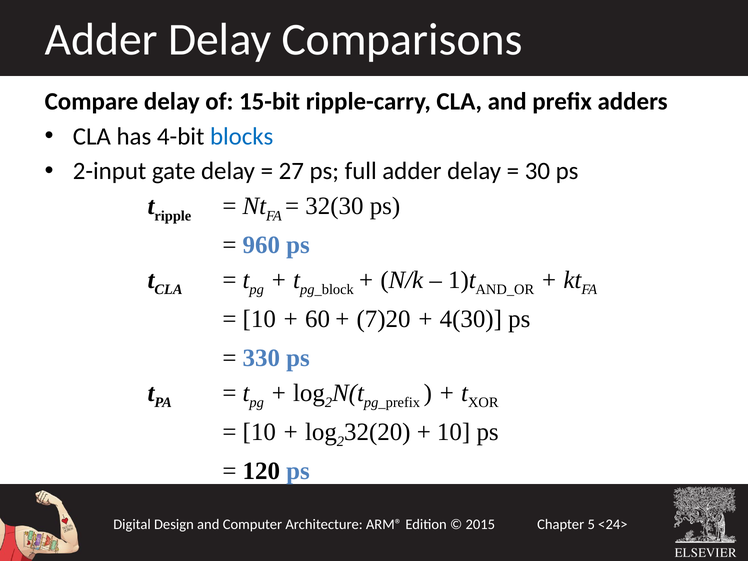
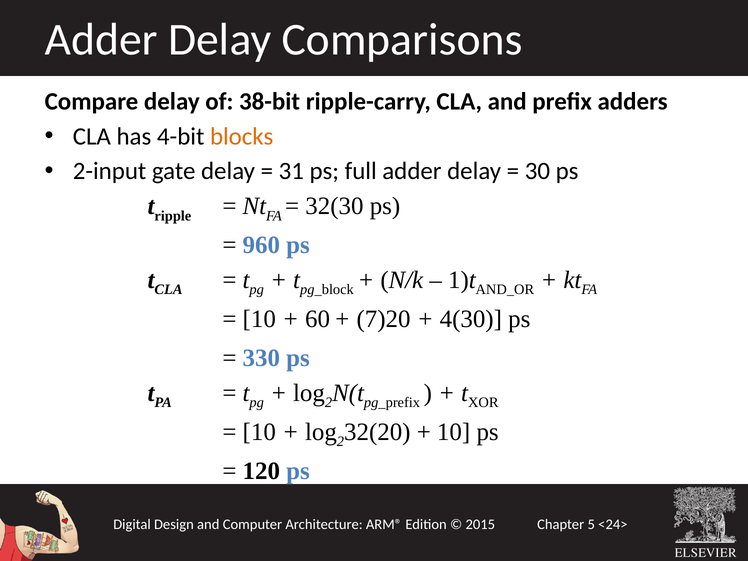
15-bit: 15-bit -> 38-bit (270, 101)
blocks colour: blue -> orange (242, 136)
27: 27 -> 31 (291, 171)
